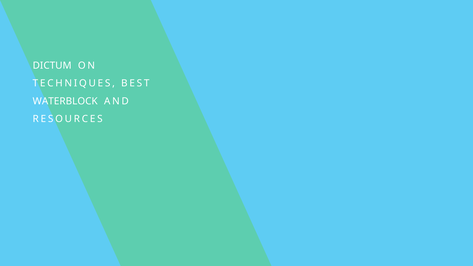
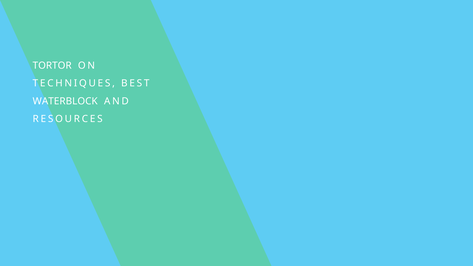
DICTUM: DICTUM -> TORTOR (52, 66)
